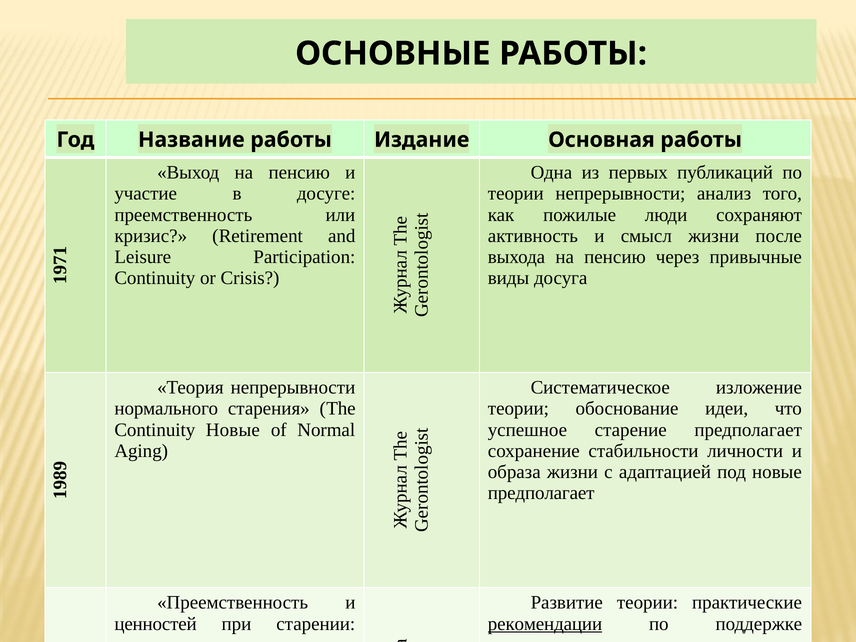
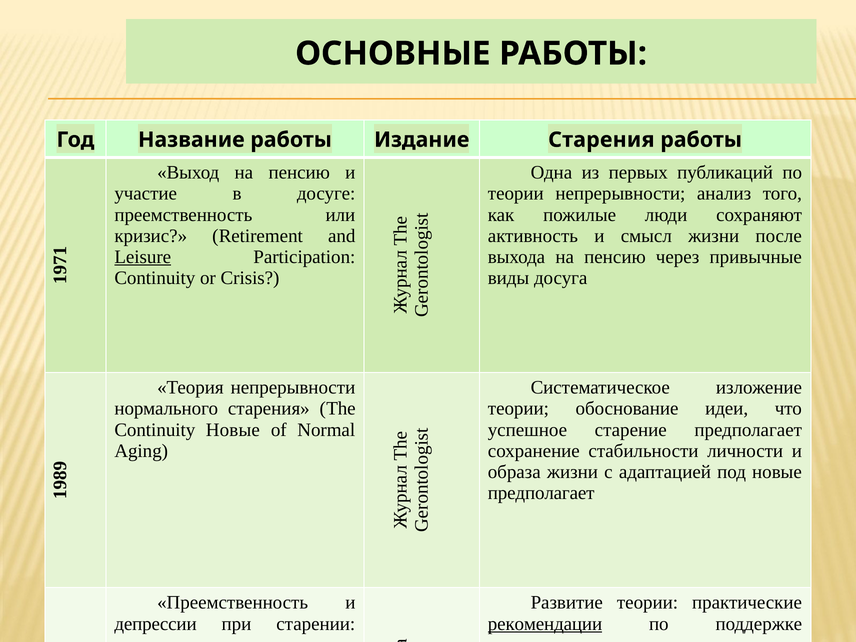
Издание Основная: Основная -> Старения (601, 140)
Leisure underline: none -> present (143, 257)
ценностей: ценностей -> депрессии (156, 624)
